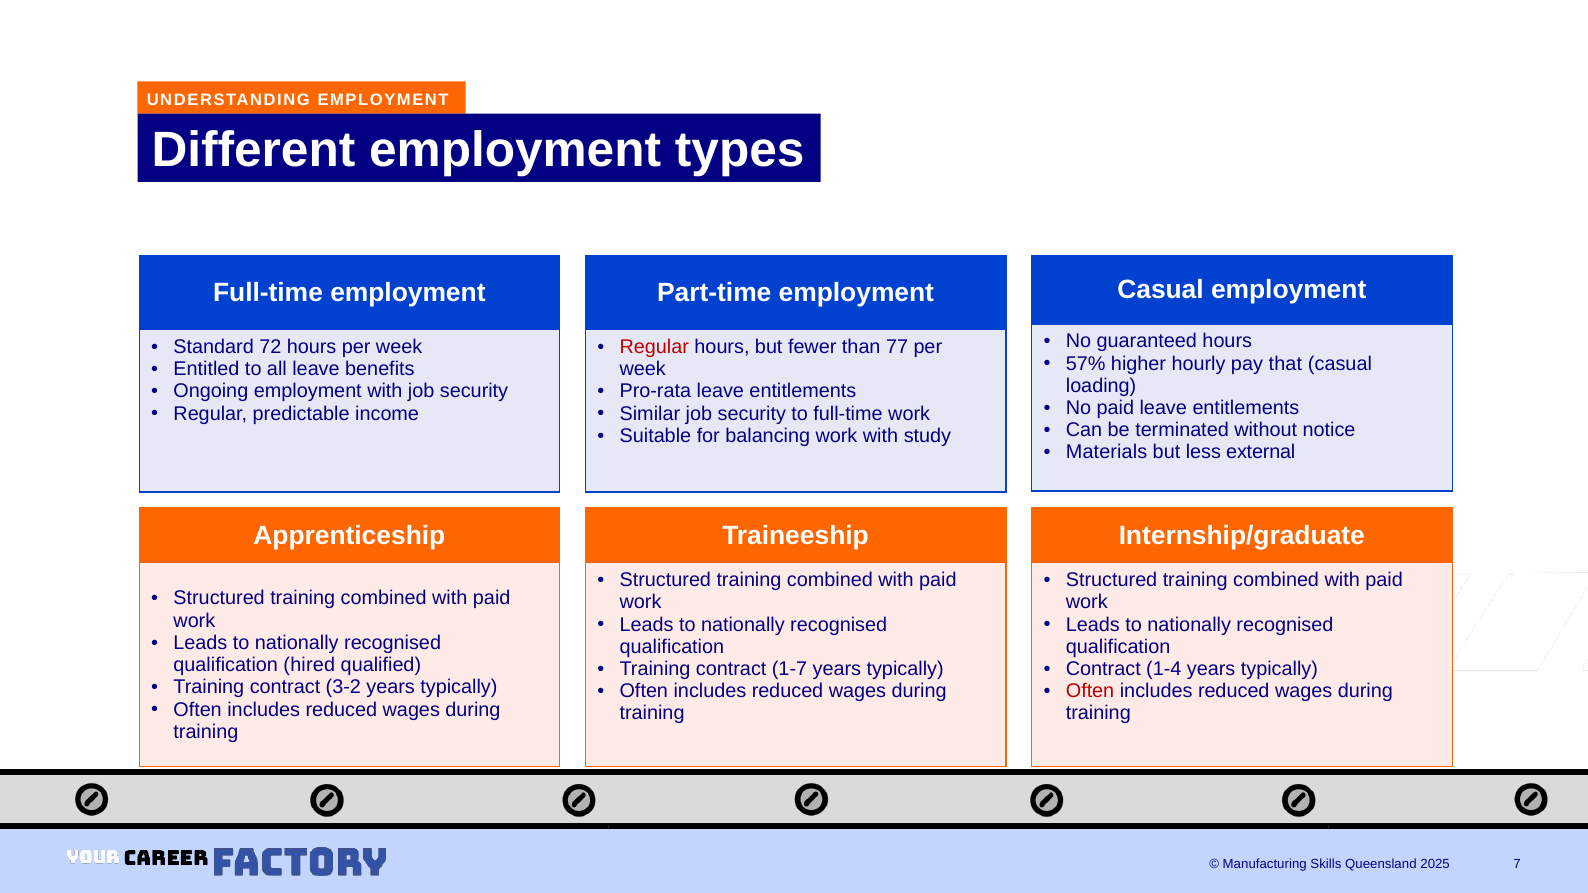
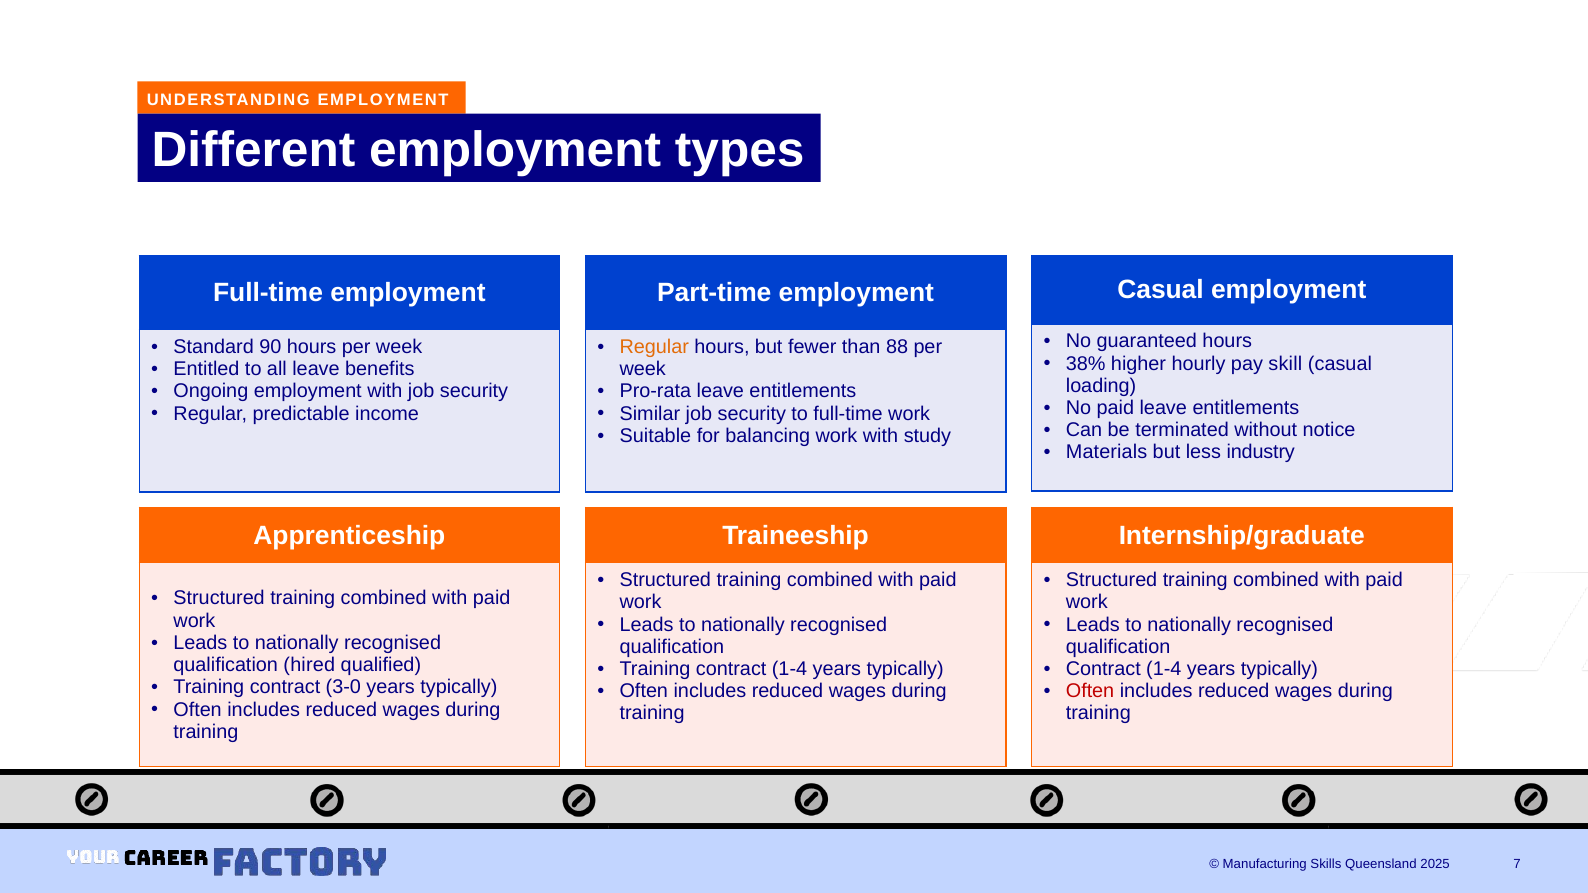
72: 72 -> 90 (270, 347)
Regular colour: red -> orange (654, 347)
77: 77 -> 88 (897, 347)
57%: 57% -> 38% (1086, 364)
that: that -> skill (1285, 364)
external: external -> industry (1261, 453)
Training contract 1-7: 1-7 -> 1-4 (790, 669)
3-2: 3-2 -> 3-0 (343, 687)
